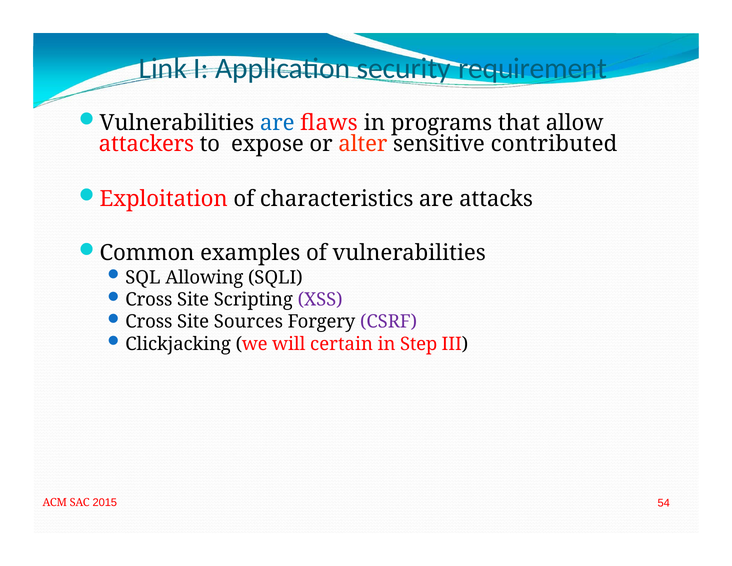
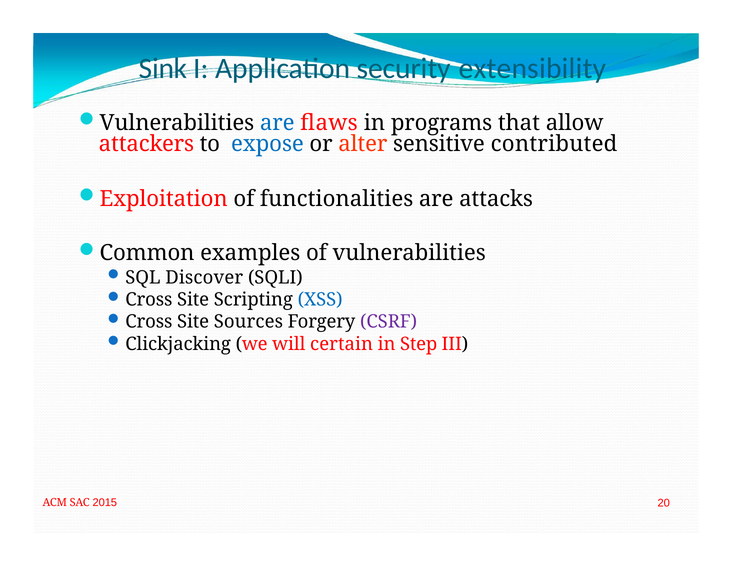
Link: Link -> Sink (163, 68)
requirement: requirement -> extensibility (533, 68)
expose colour: black -> blue (267, 144)
characteristics: characteristics -> functionalities (337, 199)
Allowing: Allowing -> Discover (204, 277)
XSS colour: purple -> blue (320, 299)
54: 54 -> 20 (664, 503)
